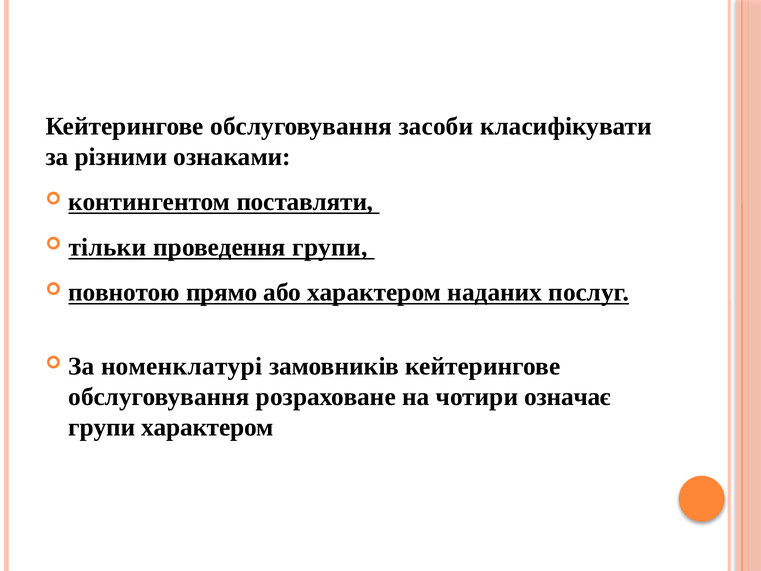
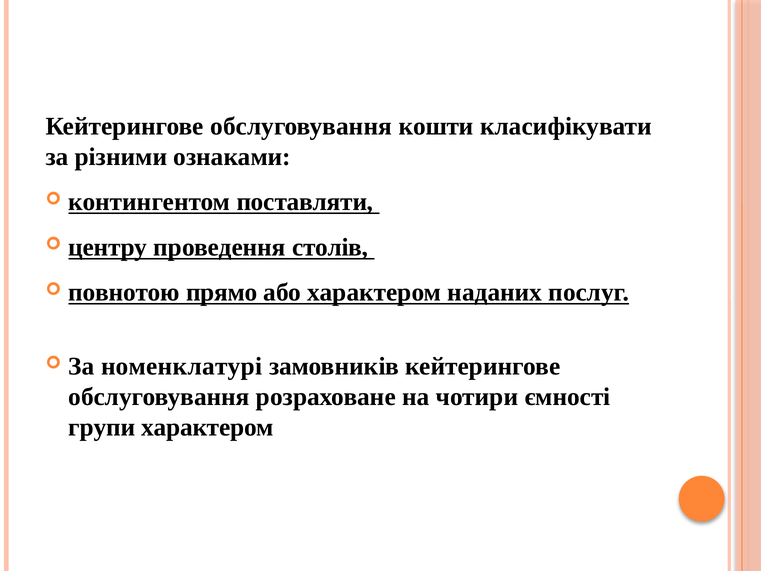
засоби: засоби -> кошти (436, 126)
тільки: тільки -> центру (108, 247)
проведення групи: групи -> столів (330, 247)
означає: означає -> ємності (568, 397)
